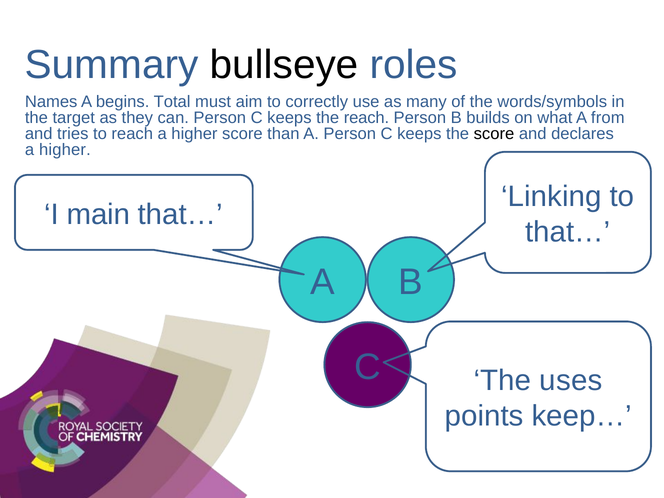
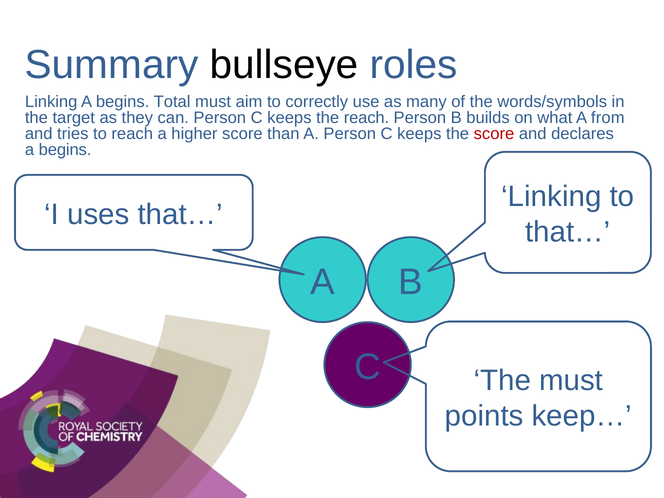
Names: Names -> Linking (51, 102)
score colour: black -> red (494, 134)
higher: higher -> begins (65, 150)
main: main -> uses (98, 214)
The uses: uses -> must (571, 381)
